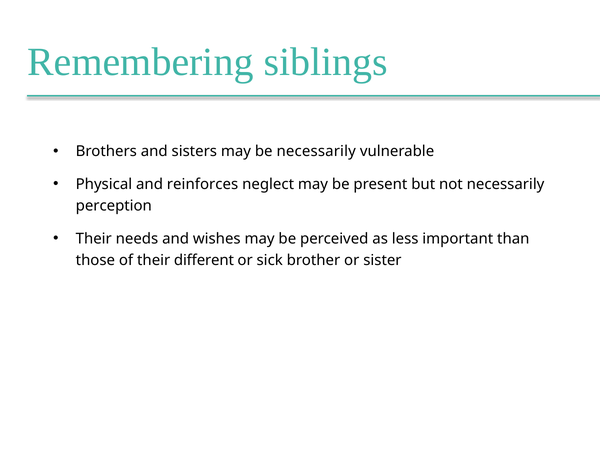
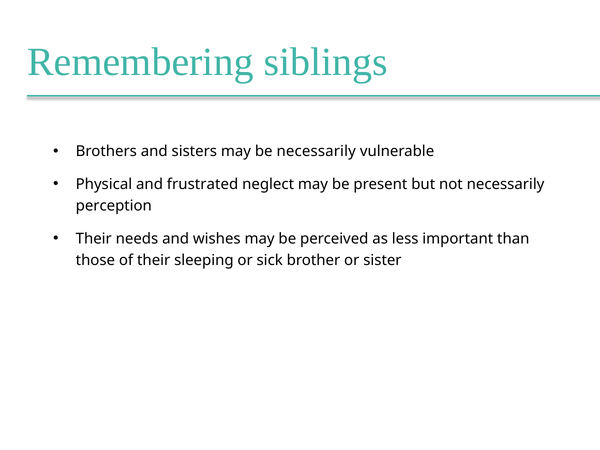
reinforces: reinforces -> frustrated (203, 184)
different: different -> sleeping (204, 260)
